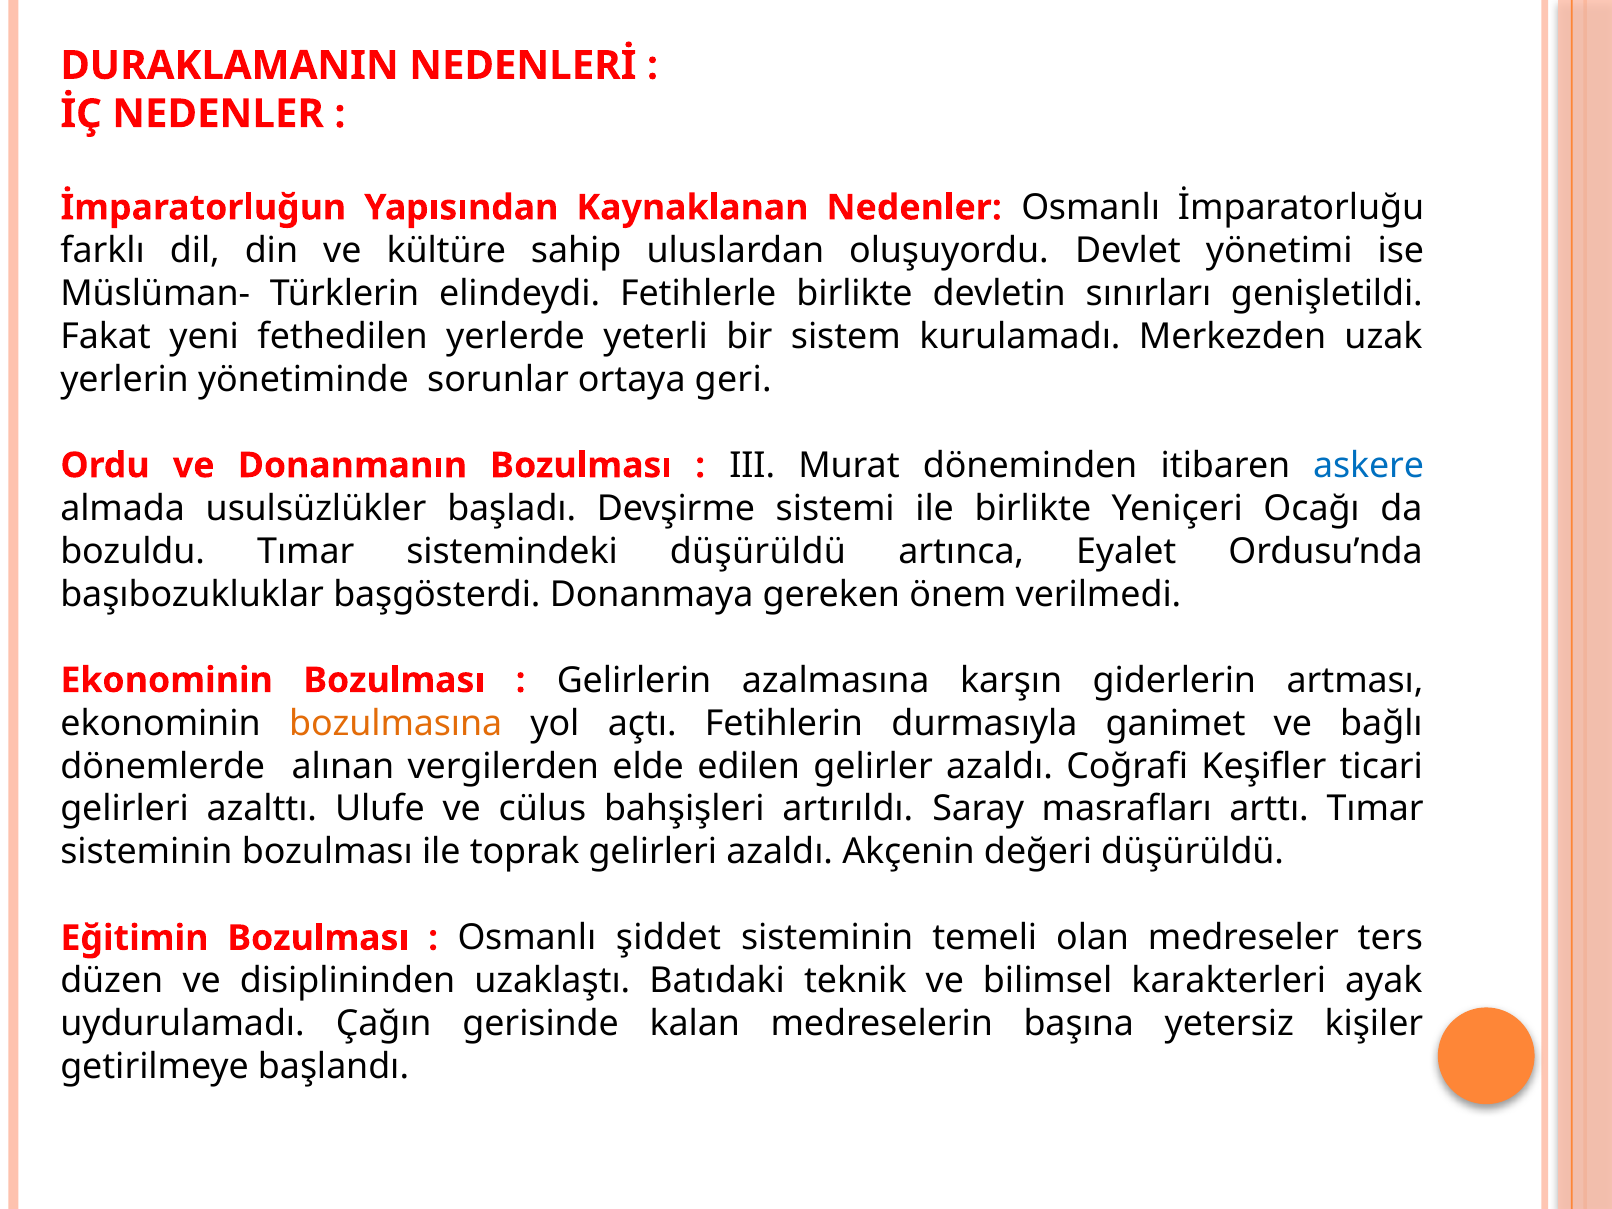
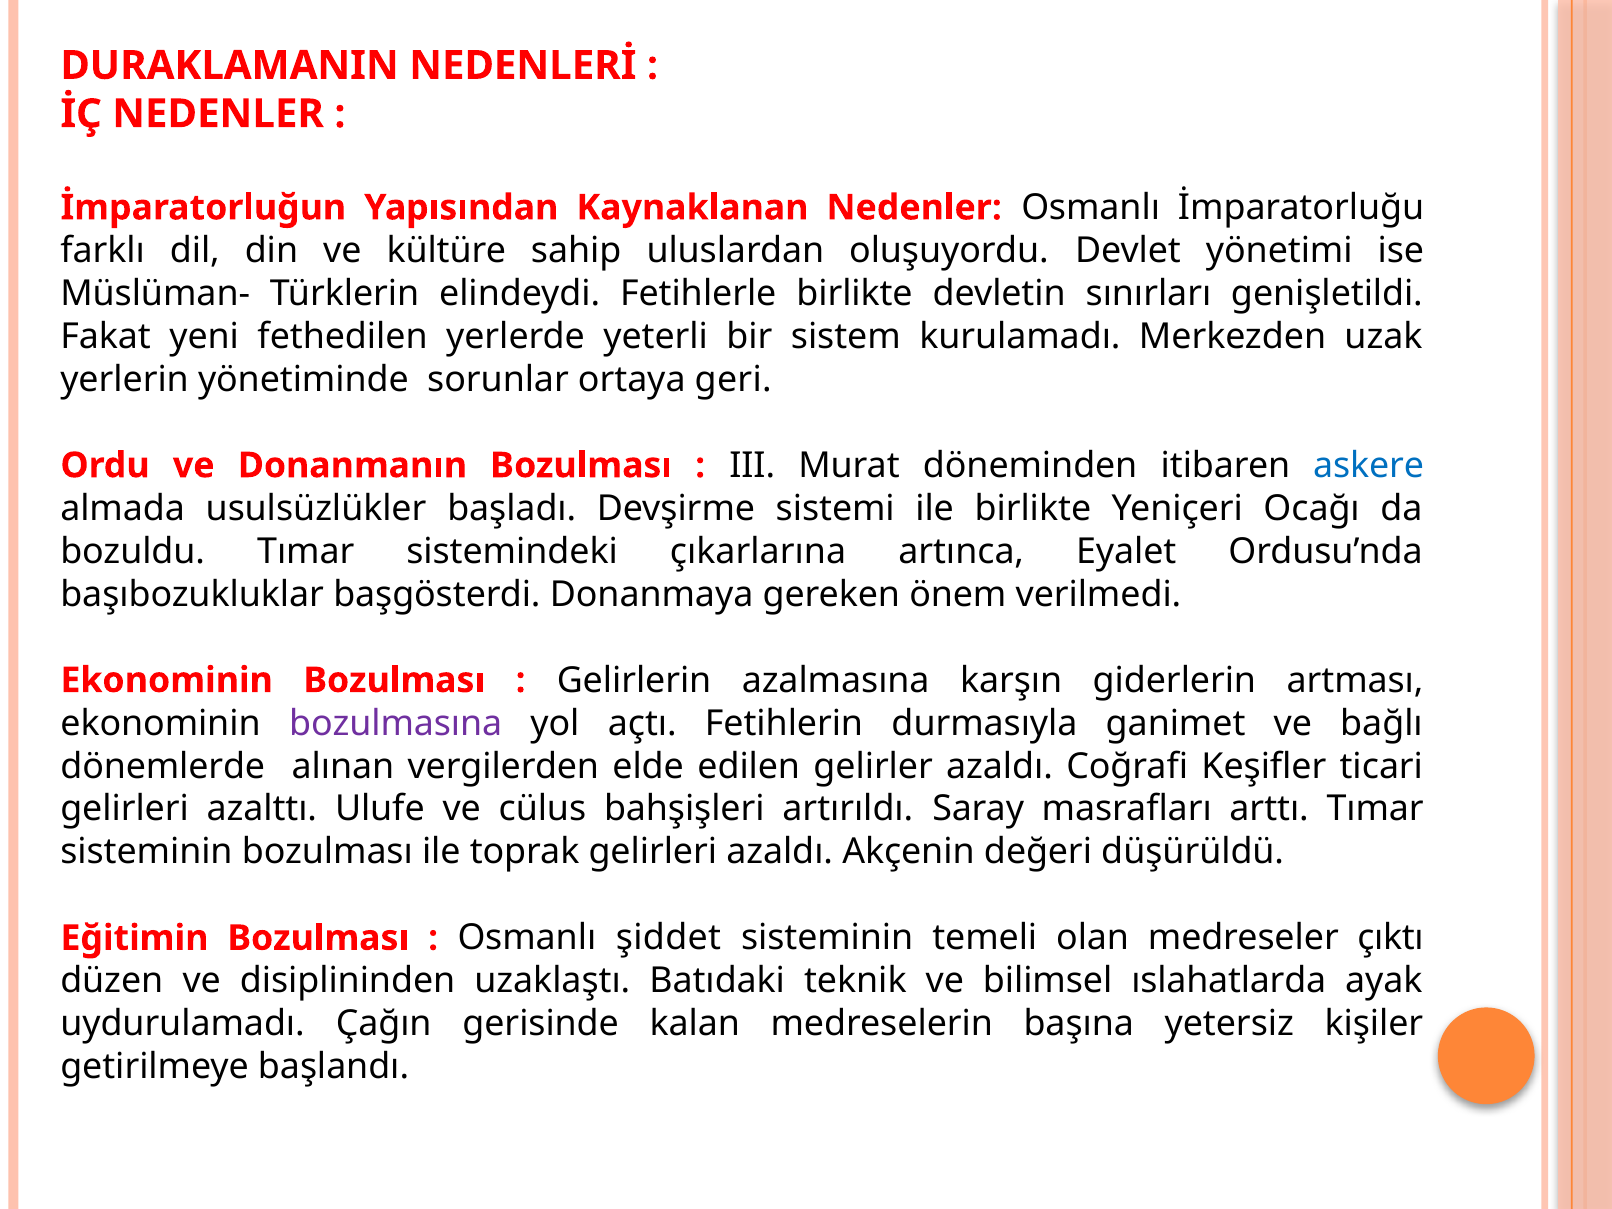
sistemindeki düşürüldü: düşürüldü -> çıkarlarına (758, 551)
bozulmasına colour: orange -> purple (396, 723)
ters: ters -> çıktı (1391, 938)
karakterleri: karakterleri -> ıslahatlarda (1229, 981)
